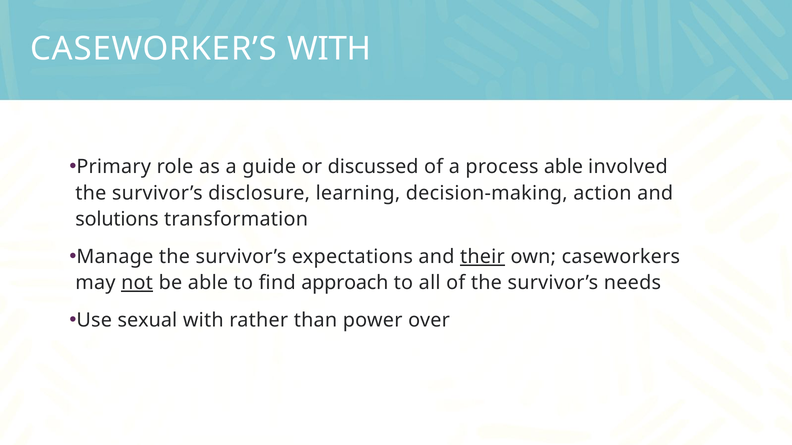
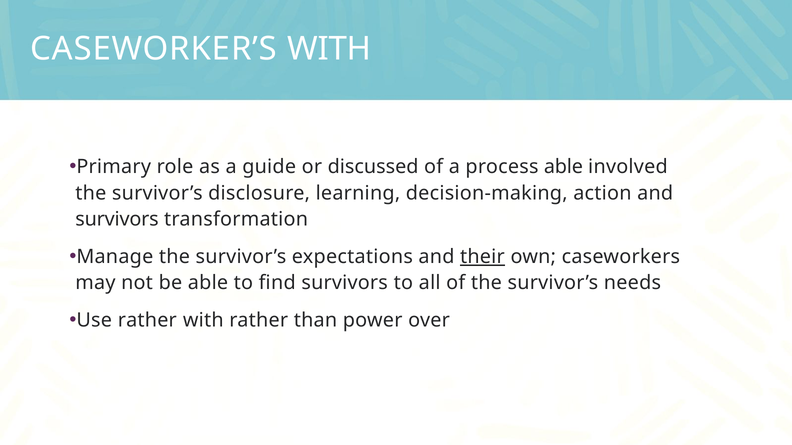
solutions: solutions -> survivors (117, 219)
not underline: present -> none (137, 283)
find approach: approach -> survivors (345, 283)
Use sexual: sexual -> rather (147, 321)
